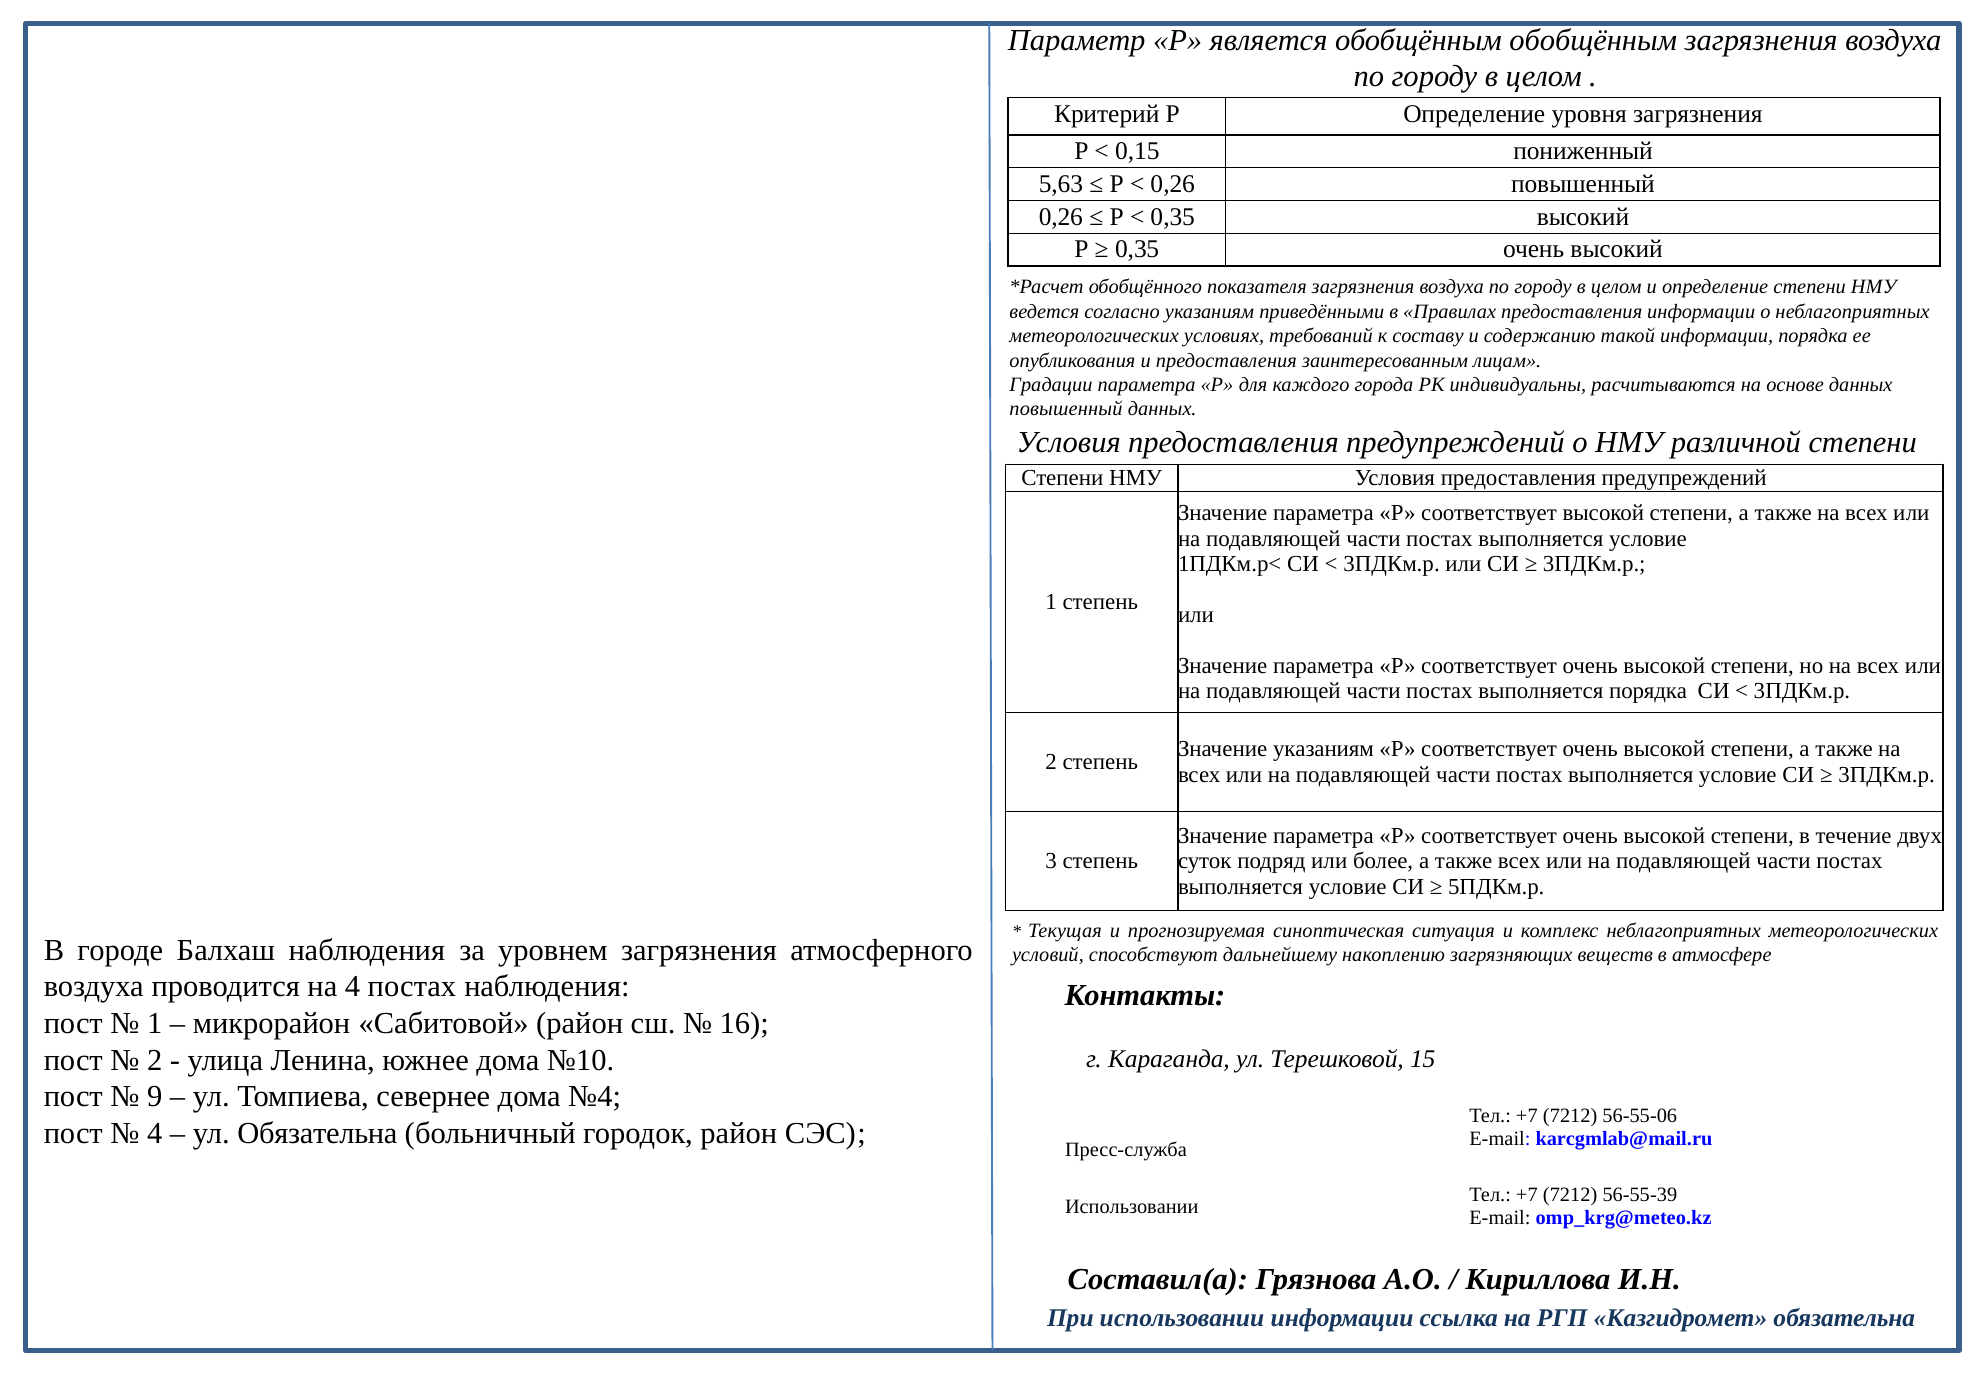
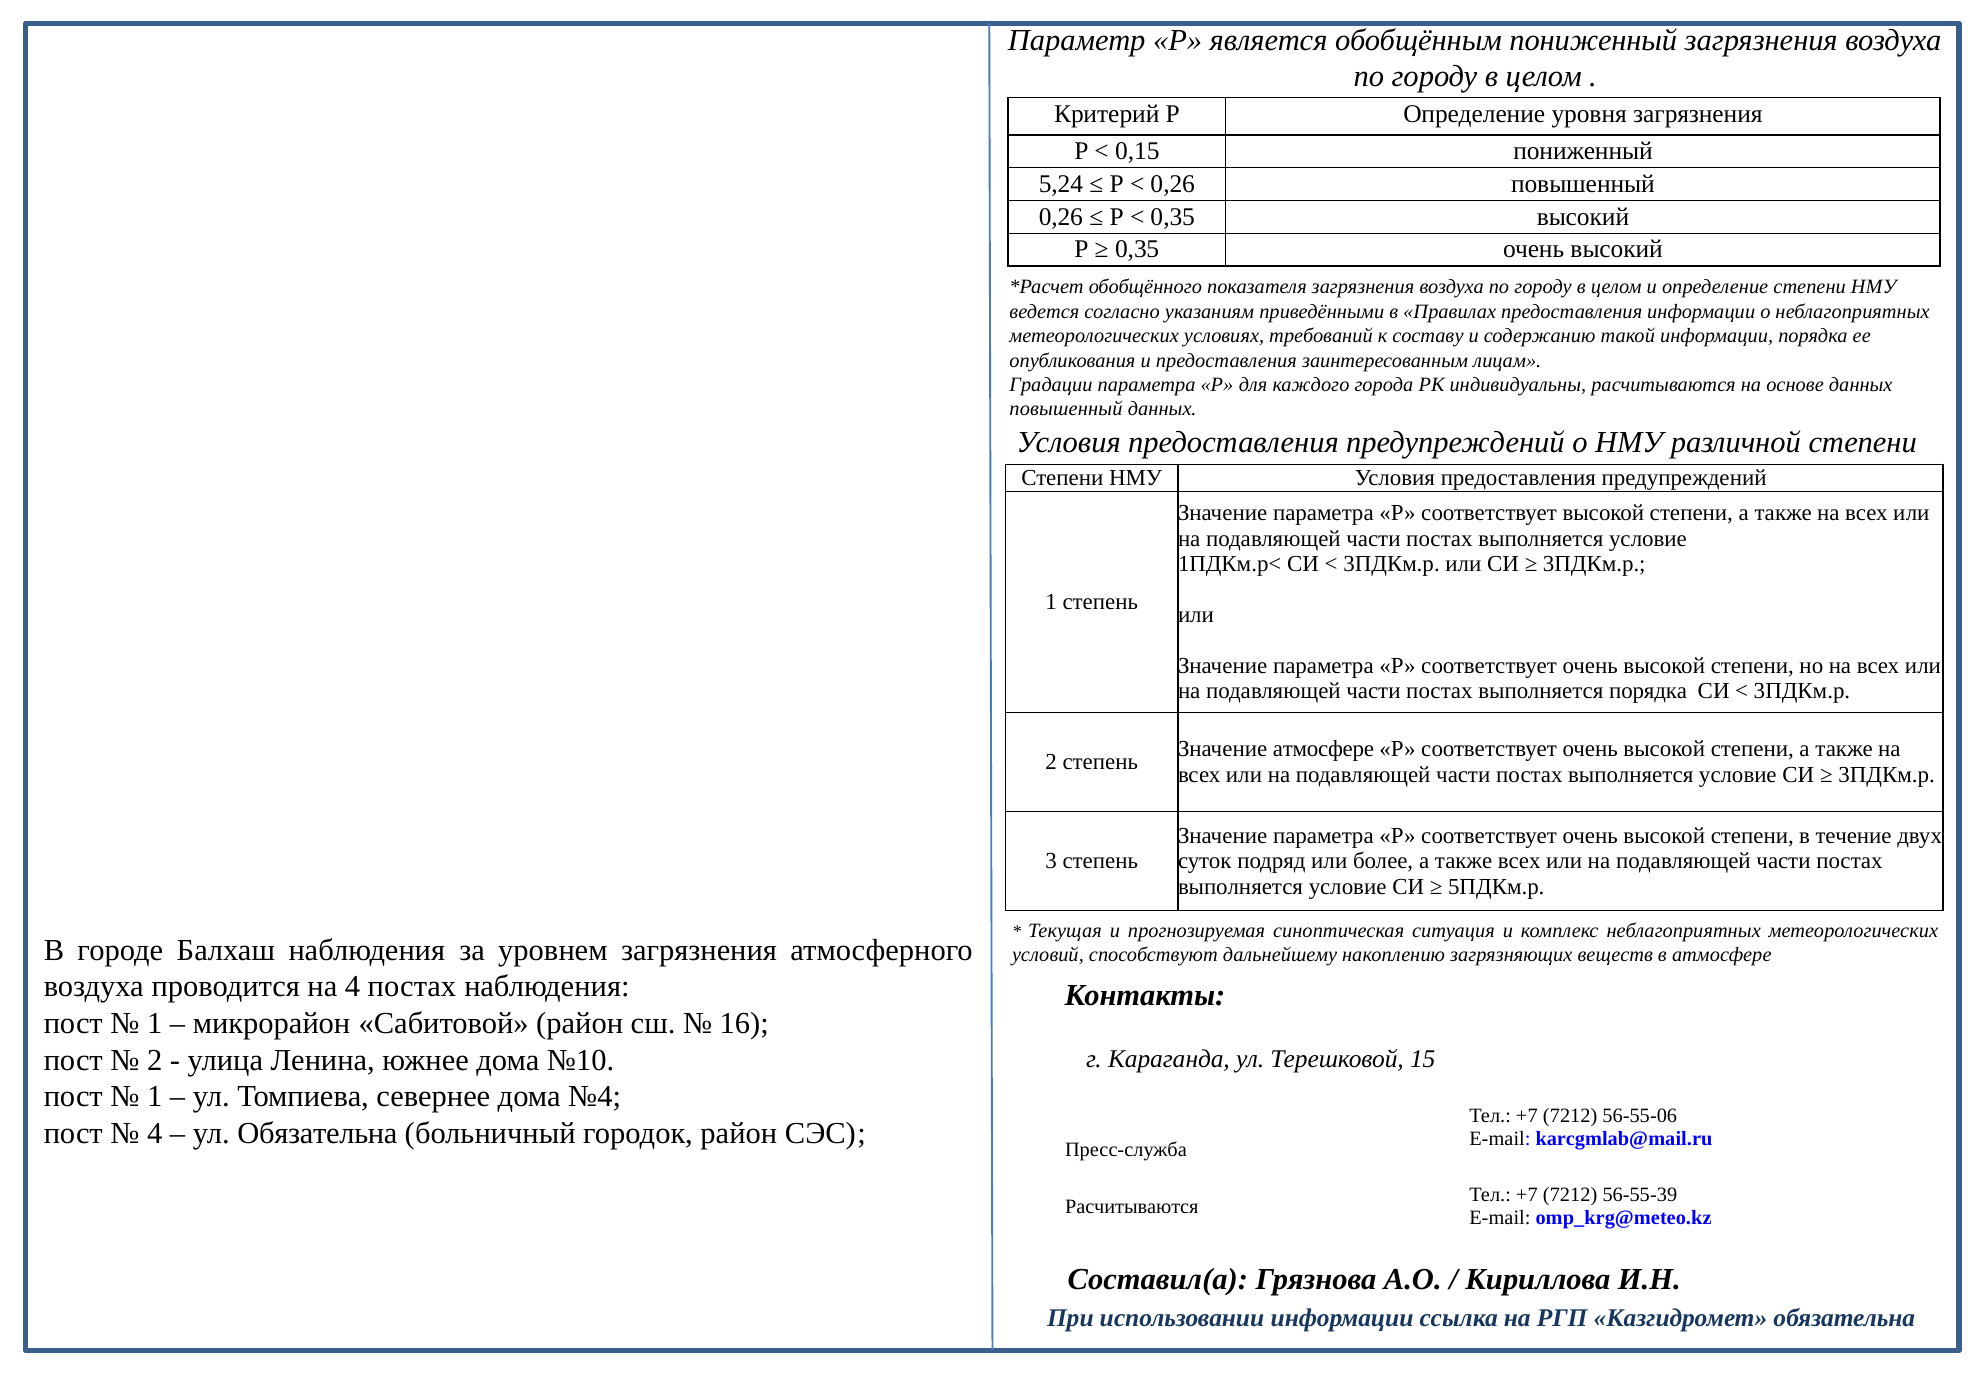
обобщённым обобщённым: обобщённым -> пониженный (1593, 40)
5,63: 5,63 -> 5,24 (1061, 184)
Значение указаниям: указаниям -> атмосфере (1323, 750)
9: 9 -> 1 (155, 1097)
Использовании: Использовании -> Расчитываются (1132, 1207)
